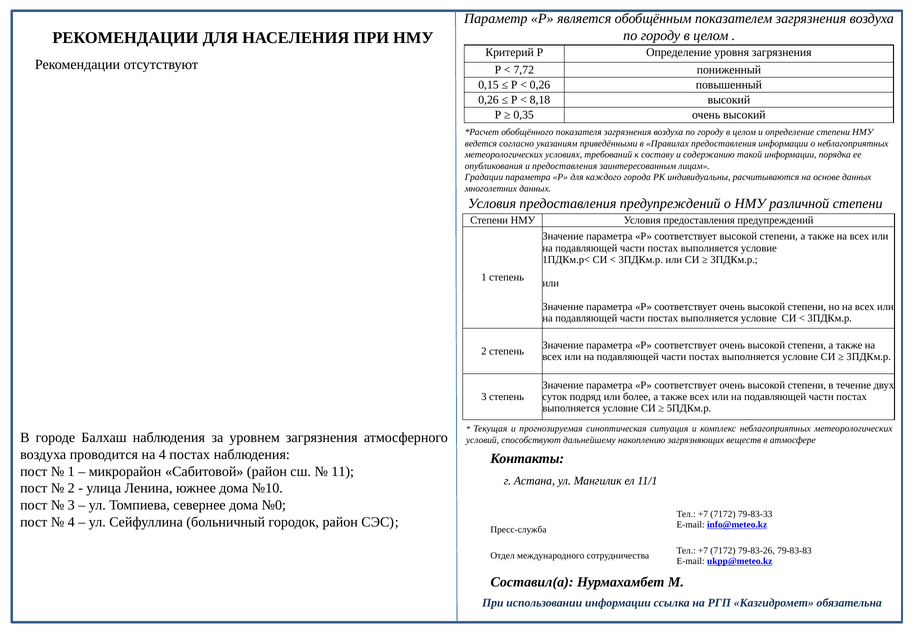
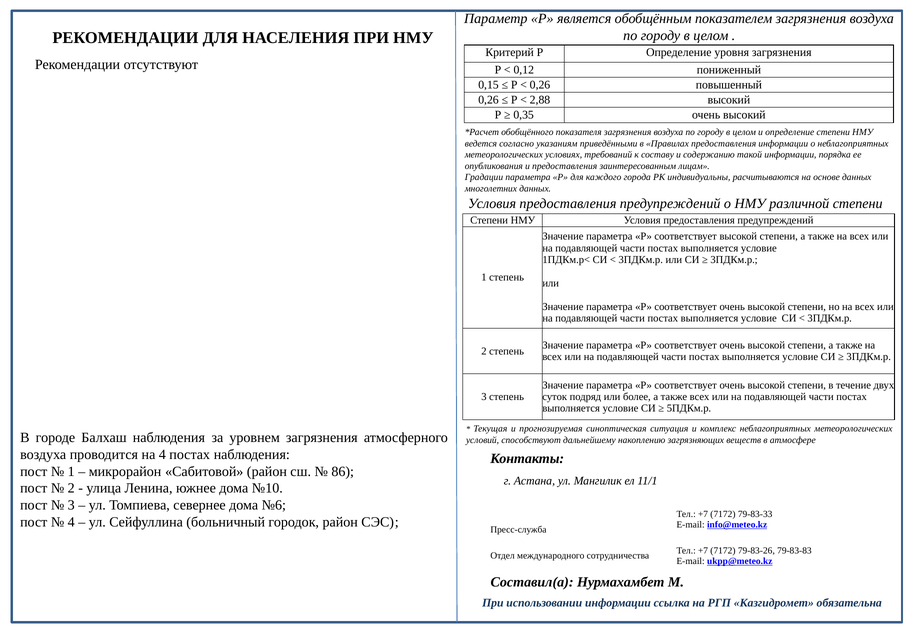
7,72: 7,72 -> 0,12 (524, 70)
8,18: 8,18 -> 2,88 (540, 100)
11: 11 -> 86 (343, 471)
№0: №0 -> №6 (274, 505)
